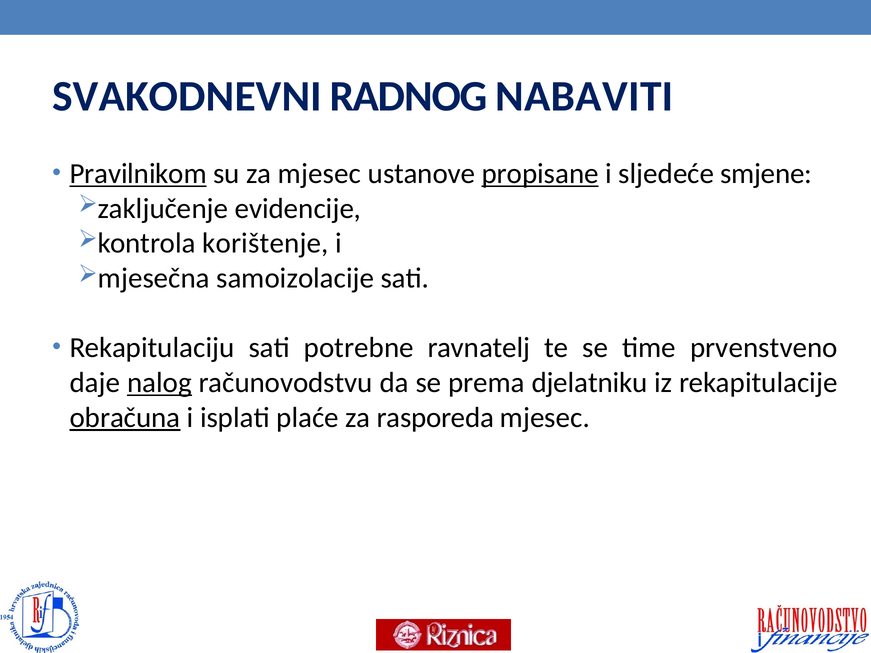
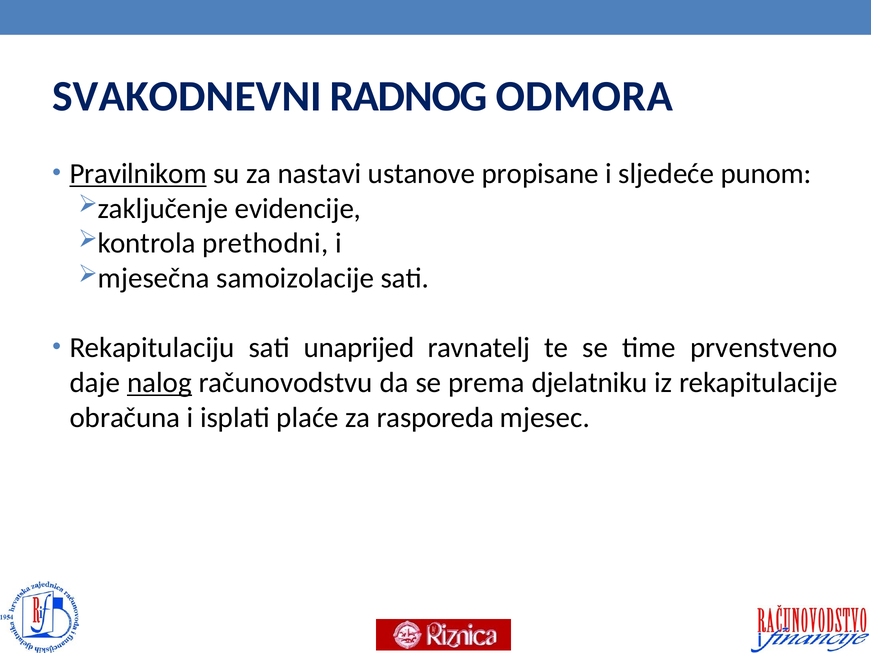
NABAVITI: NABAVITI -> ODMORA (584, 96)
za mjesec: mjesec -> nastavi (320, 174)
propisane underline: present -> none (540, 174)
smjene: smjene -> punom (766, 174)
korištenje: korištenje -> prethodni (265, 243)
potrebne: potrebne -> unaprijed (359, 348)
obračuna underline: present -> none (125, 418)
